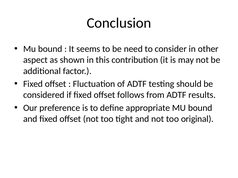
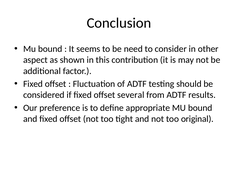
follows: follows -> several (131, 95)
